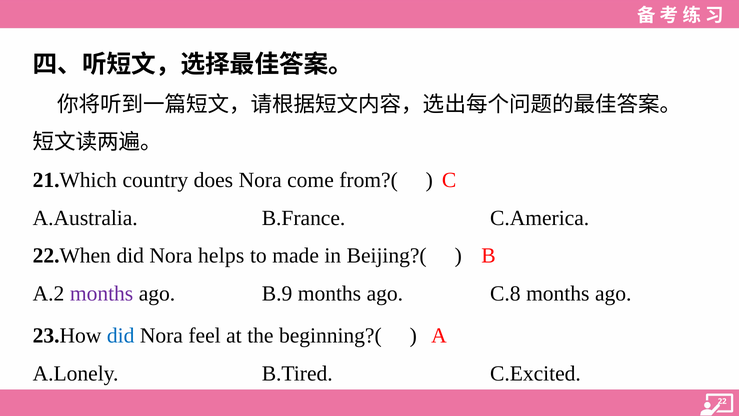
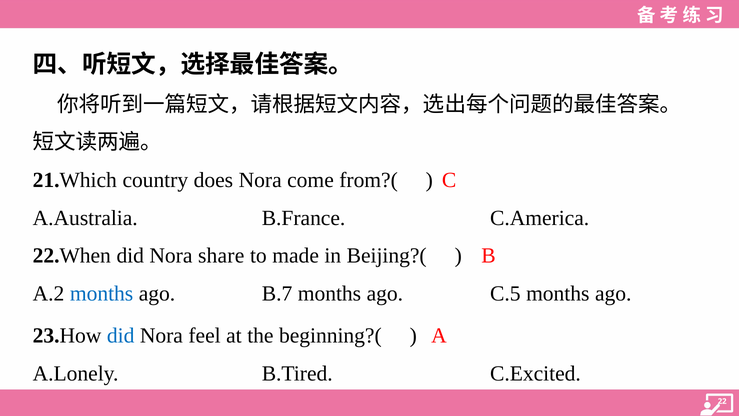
helps: helps -> share (221, 256)
months colour: purple -> blue (102, 293)
B.9: B.9 -> B.7 (277, 293)
C.8: C.8 -> C.5 (505, 293)
